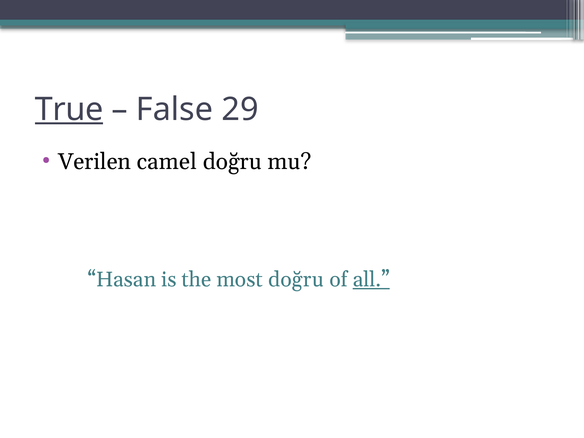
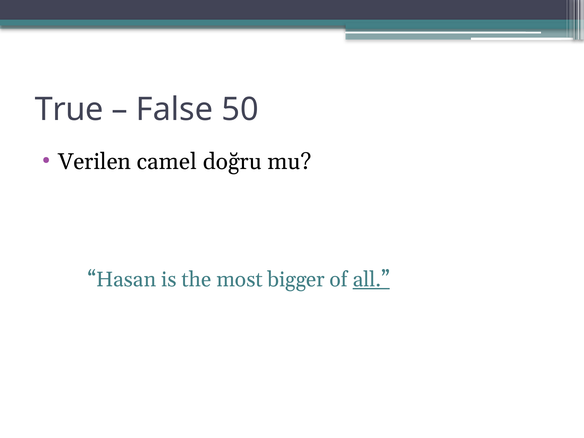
True underline: present -> none (69, 109)
29: 29 -> 50 (240, 109)
most doğru: doğru -> bigger (296, 279)
